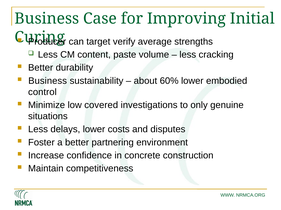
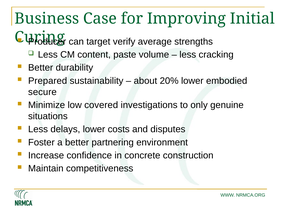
Business: Business -> Prepared (48, 81)
60%: 60% -> 20% (169, 81)
control: control -> secure (42, 92)
